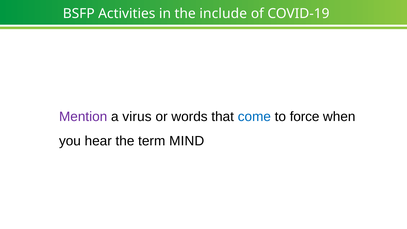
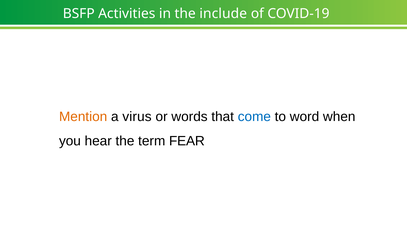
Mention colour: purple -> orange (83, 117)
force: force -> word (305, 117)
MIND: MIND -> FEAR (187, 141)
